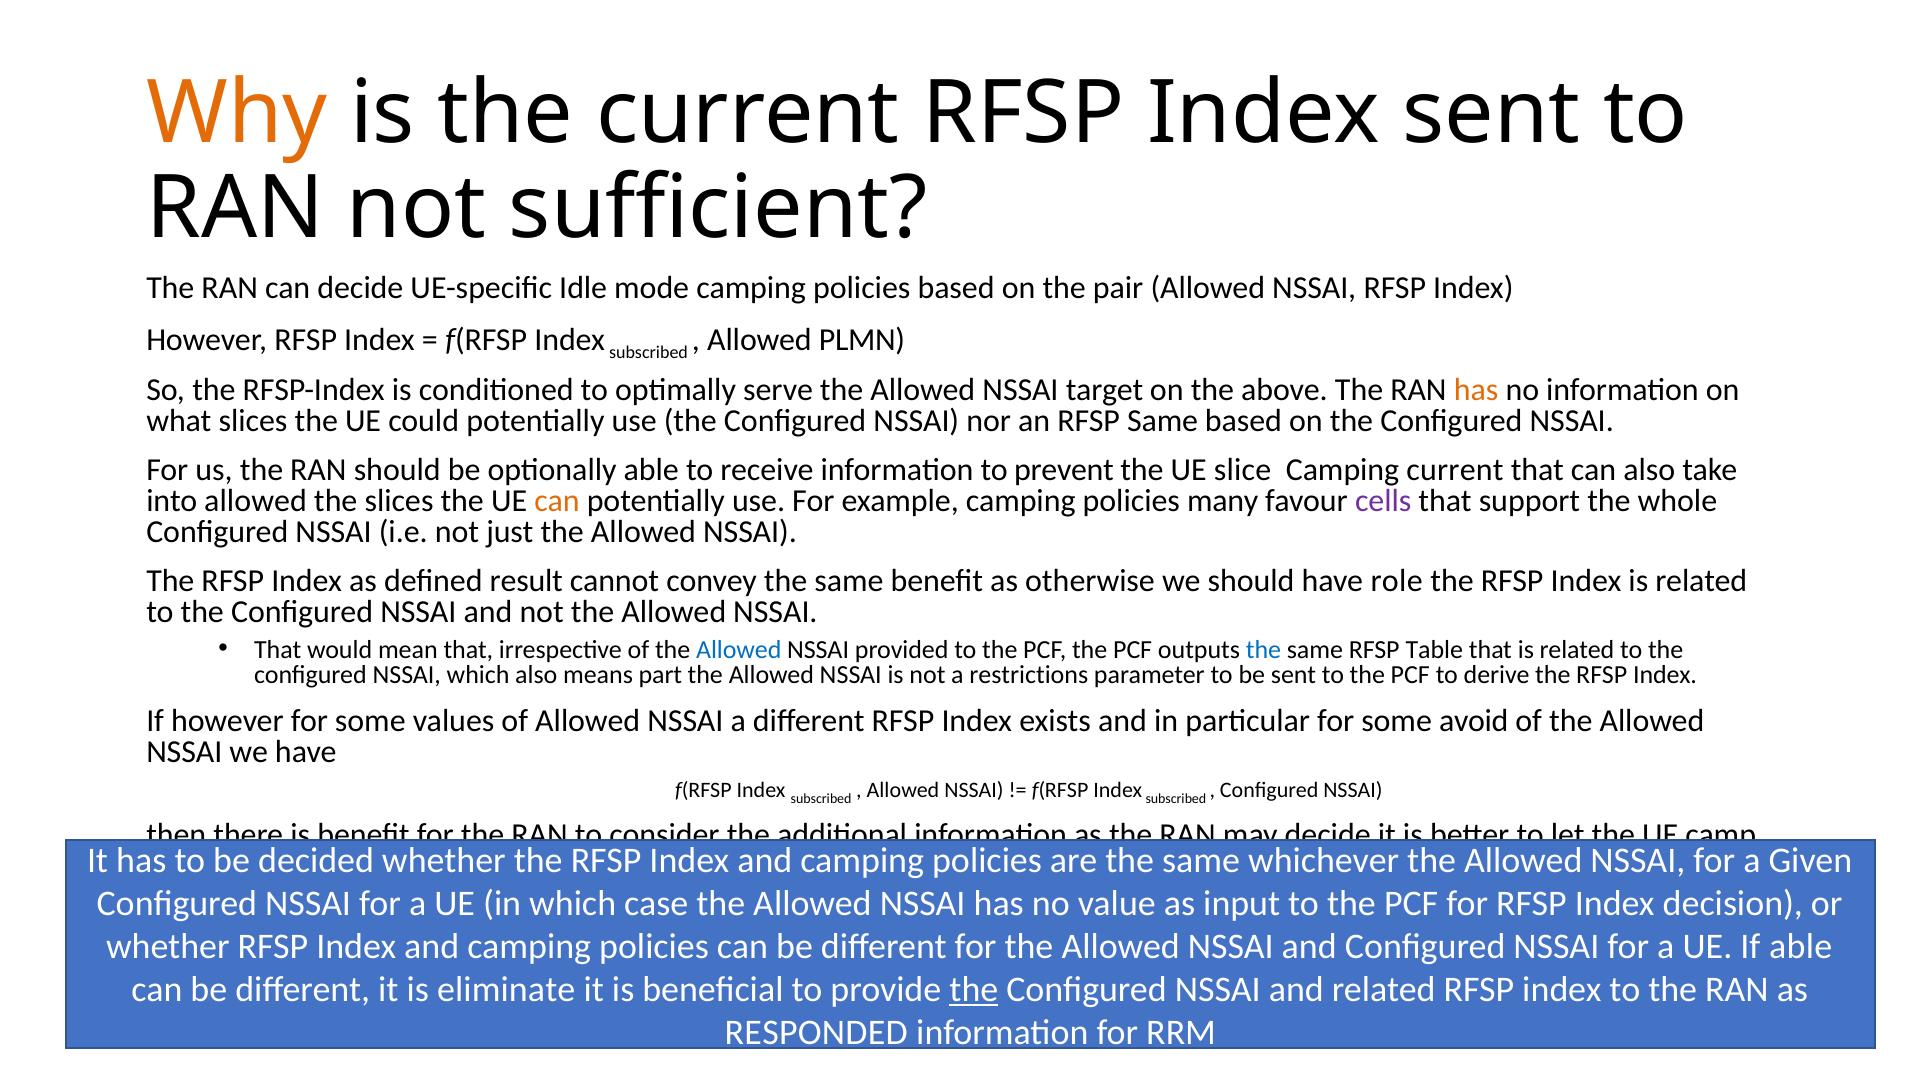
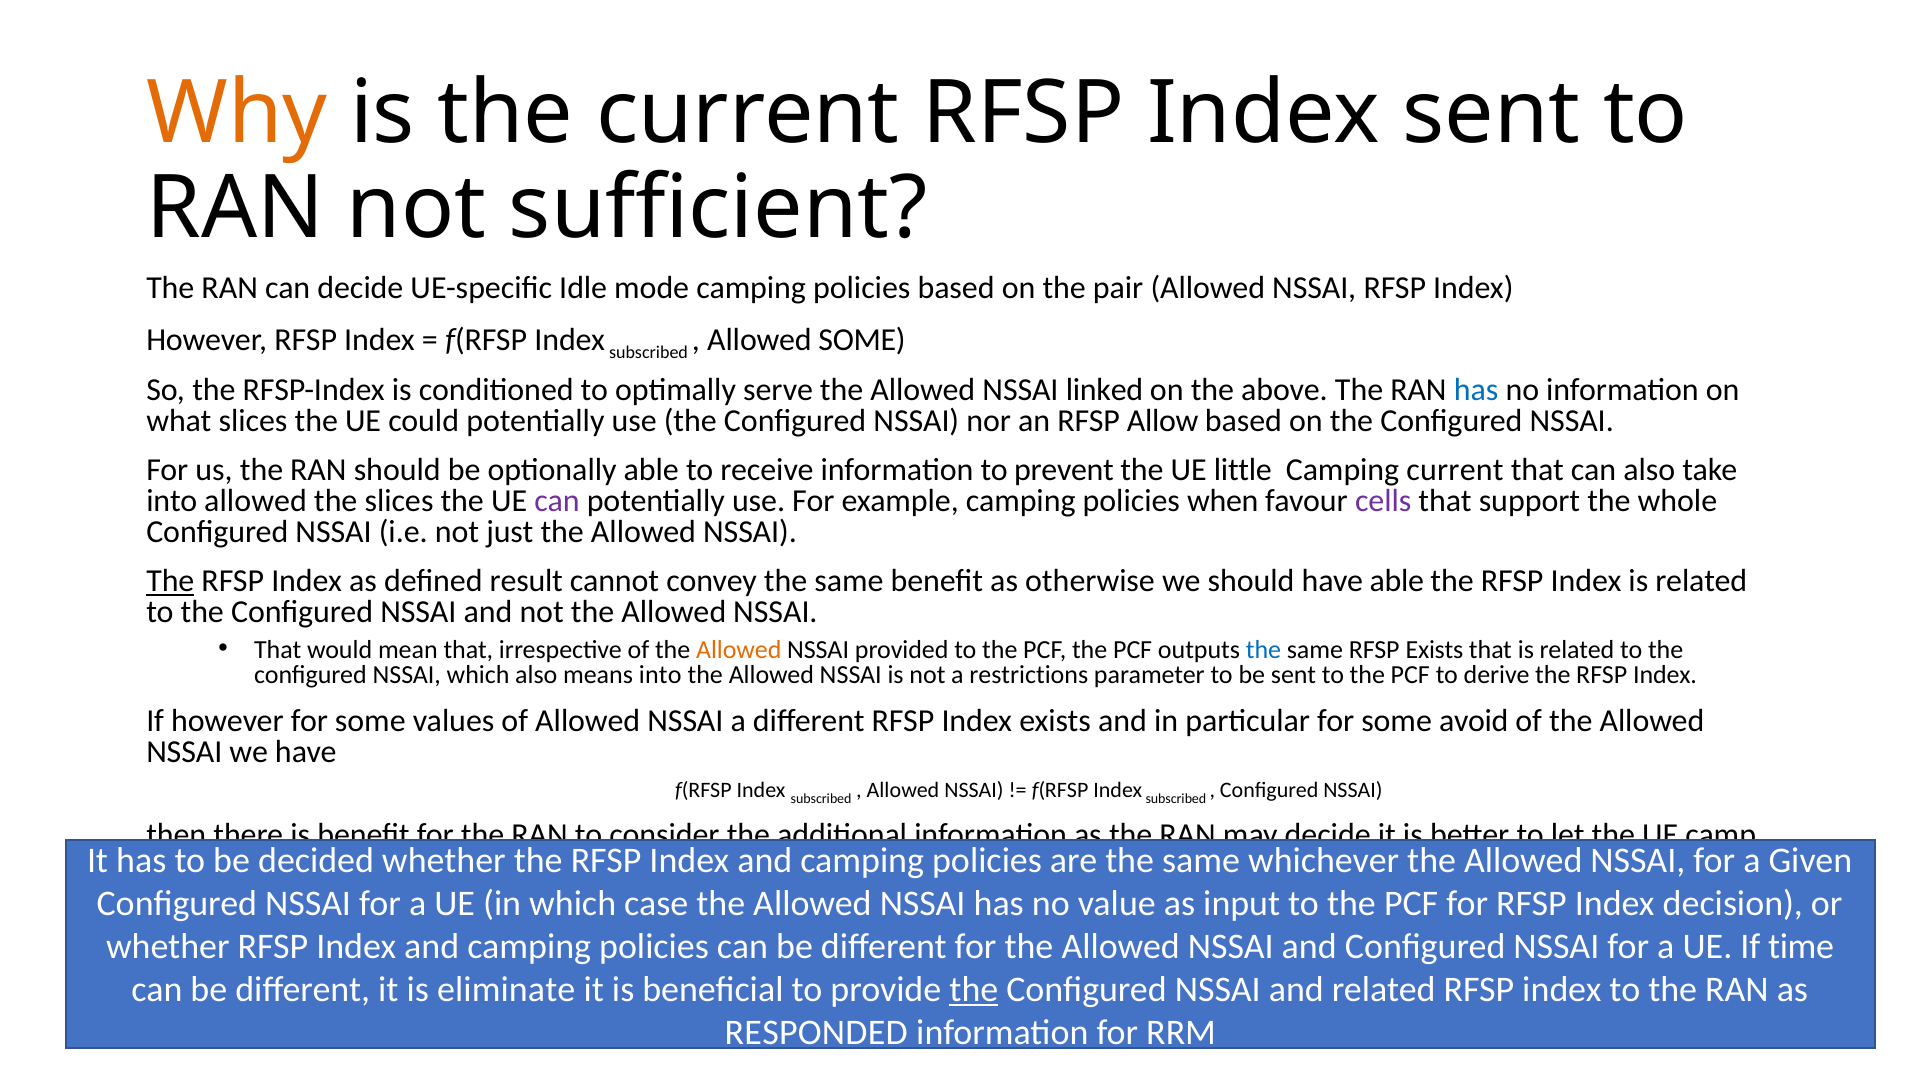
Allowed PLMN: PLMN -> SOME (862, 340)
target: target -> linked (1104, 390)
has colour: orange -> blue (1476, 390)
RFSP Same: Same -> Allow (1163, 421)
slice: slice -> little (1243, 470)
can colour: orange -> purple (557, 501)
policies many: many -> when (1223, 501)
The underline: none -> present (170, 581)
have role: role -> able (1397, 581)
Allowed colour: blue -> orange (739, 649)
RFSP Table: Table -> Exists (1434, 649)
means part: part -> into (660, 674)
If able: able -> time (1801, 946)
